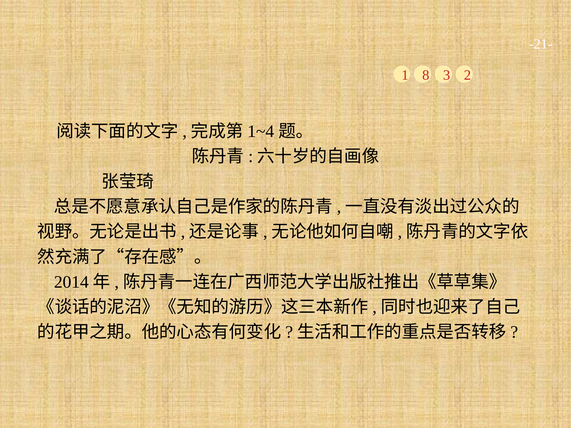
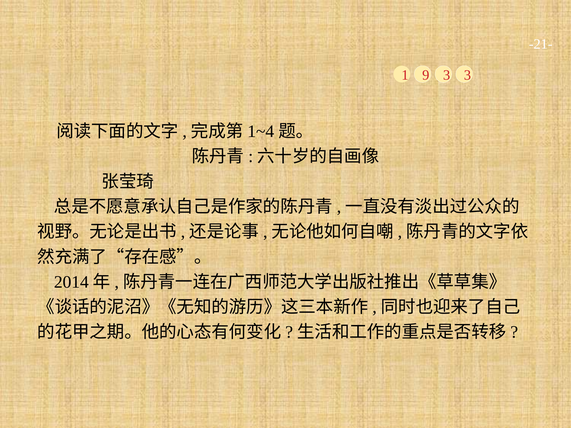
8: 8 -> 9 (426, 75)
3 2: 2 -> 3 (467, 75)
